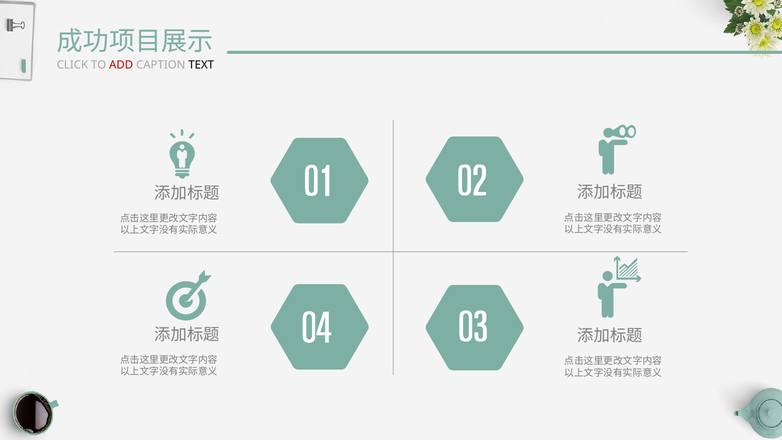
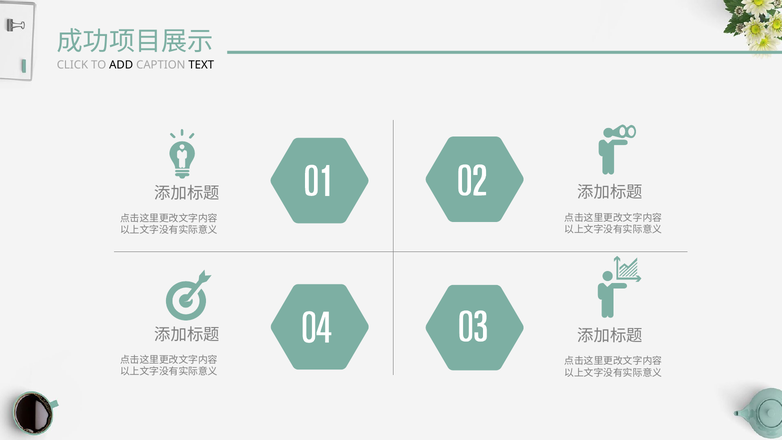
ADD colour: red -> black (121, 65)
